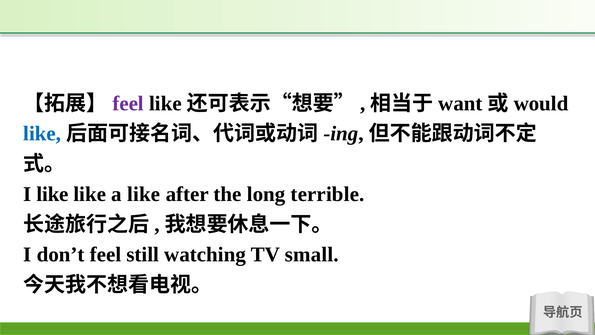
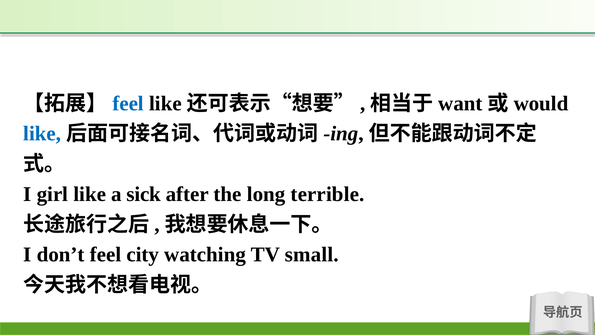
feel colour: purple -> blue (128, 103)
I like: like -> girl (52, 194)
a like: like -> sick (144, 194)
still: still -> city (143, 254)
